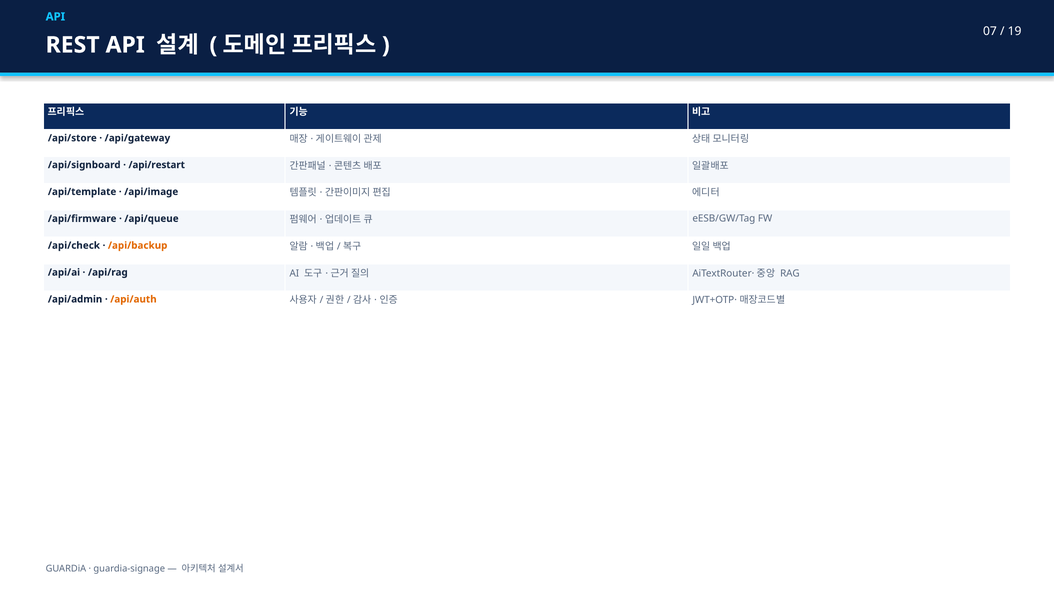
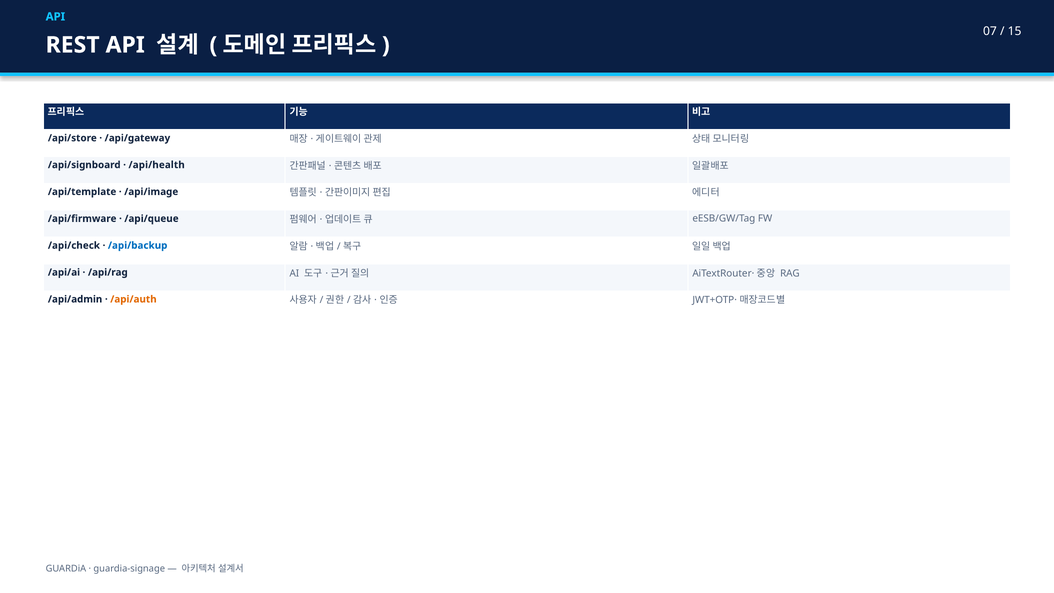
19: 19 -> 15 (1015, 31)
/api/restart: /api/restart -> /api/health (157, 165)
/api/backup colour: orange -> blue (138, 245)
